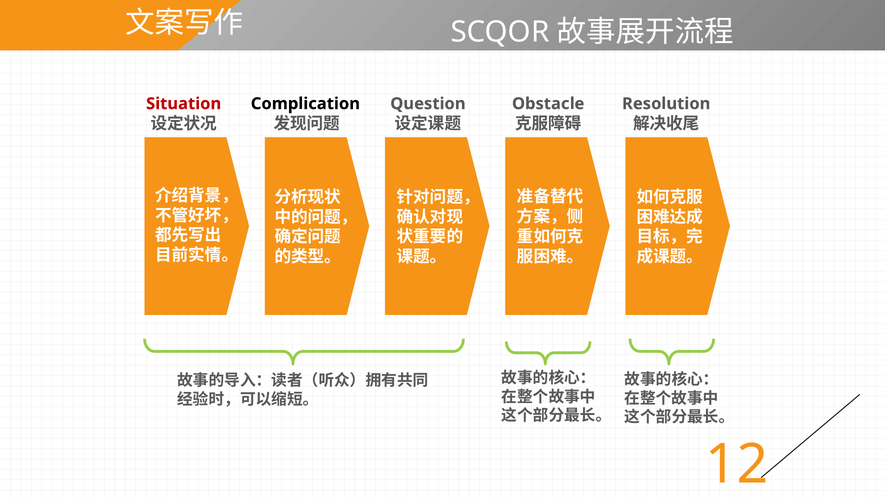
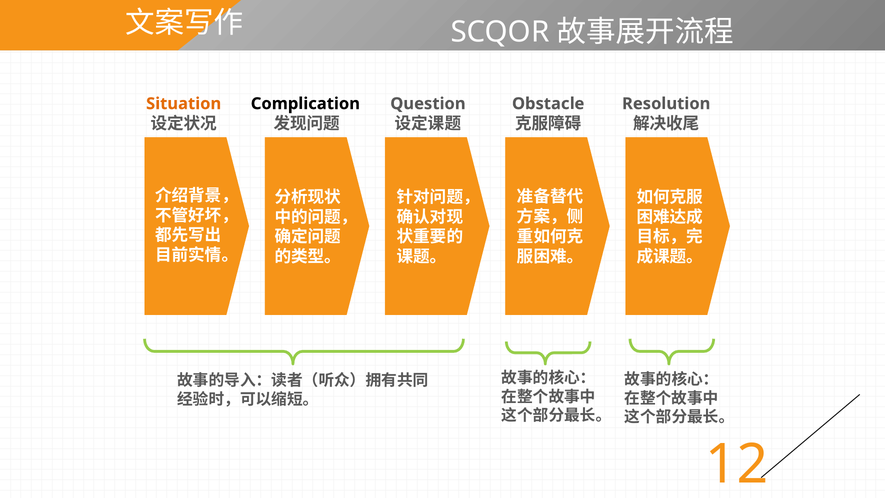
Situation colour: red -> orange (184, 104)
